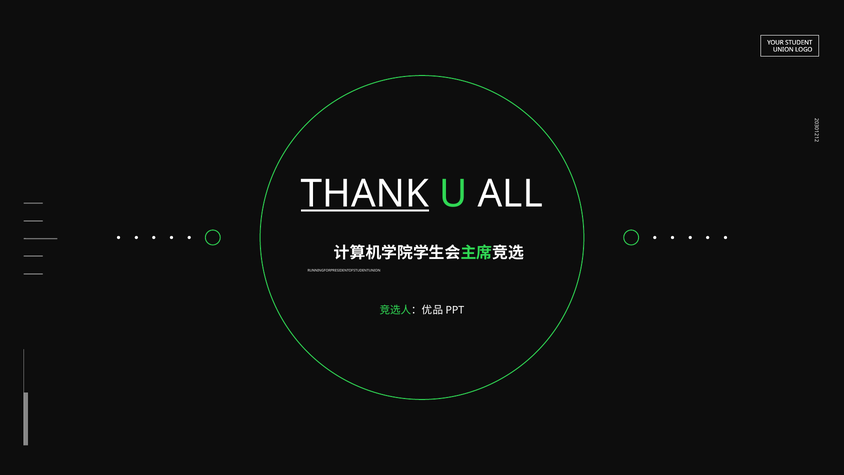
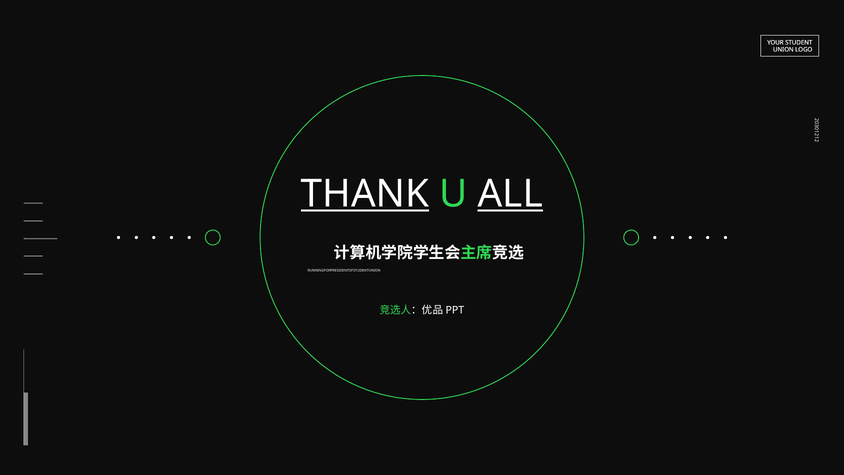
ALL underline: none -> present (510, 194)
